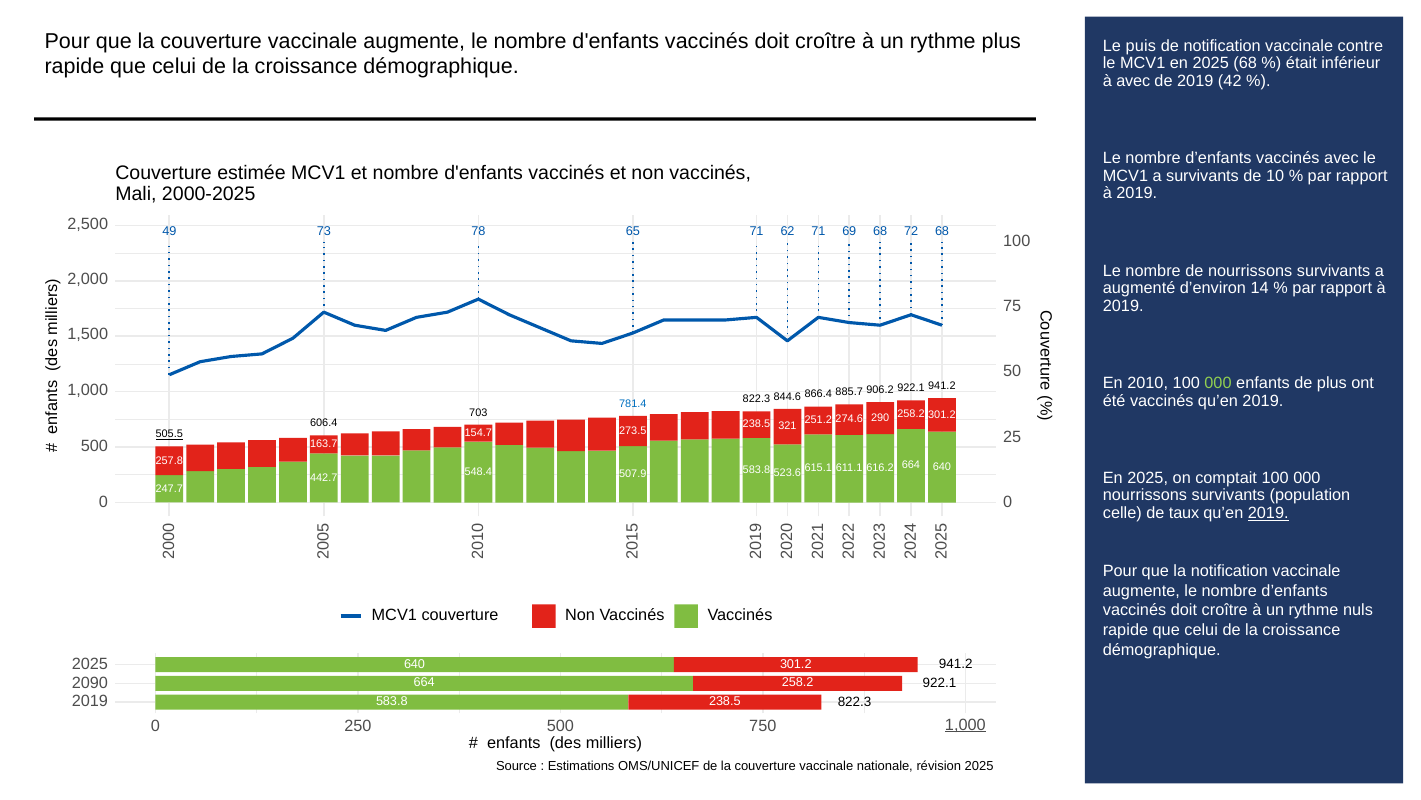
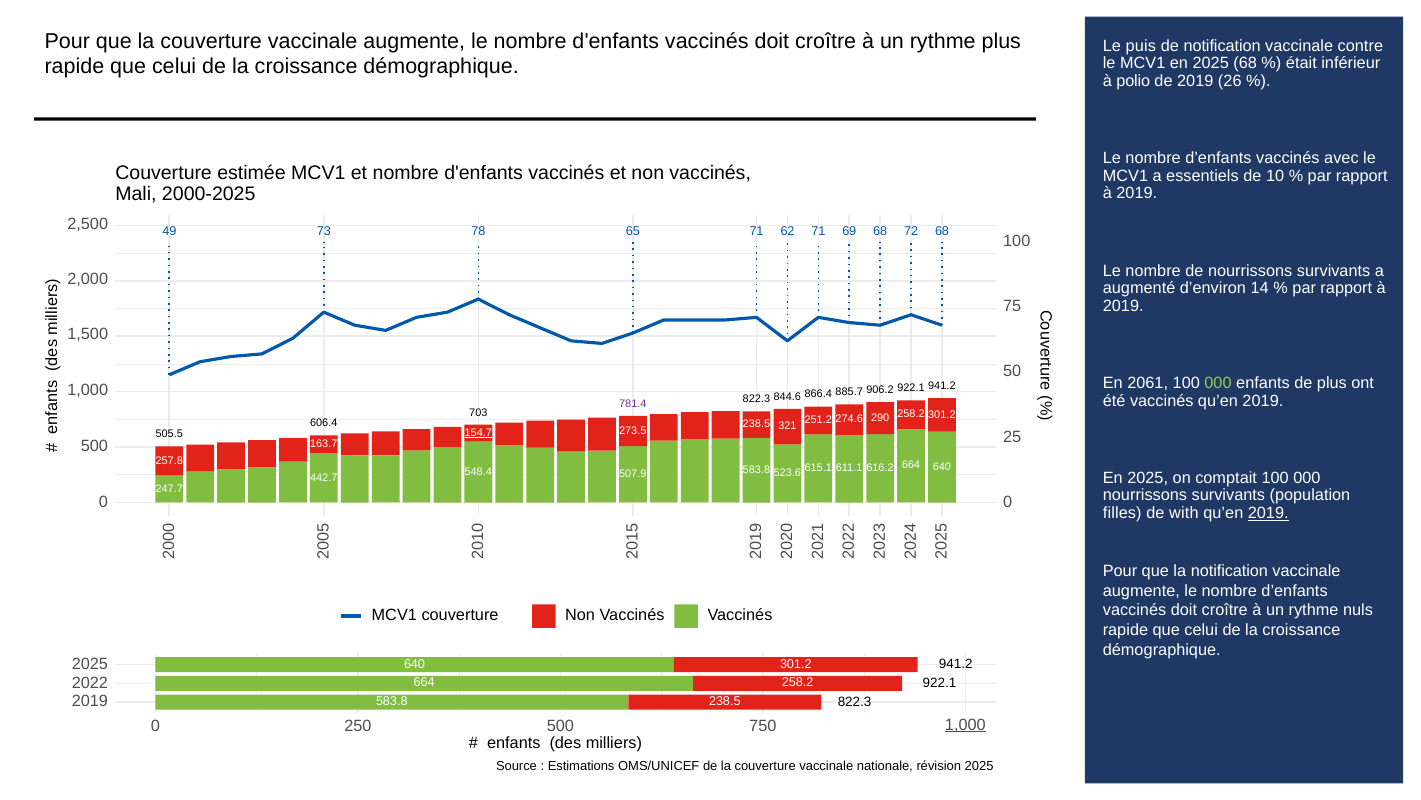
à avec: avec -> polio (1133, 81)
42: 42 -> 26 (1230, 81)
a survivants: survivants -> essentiels (1202, 176)
2010: 2010 -> 2061 (1148, 383)
781.4 colour: blue -> purple (633, 403)
154.7 underline: none -> present (478, 432)
505.5 underline: present -> none (169, 434)
celle: celle -> filles (1122, 513)
taux: taux -> with (1184, 513)
2090: 2090 -> 2022 (90, 682)
